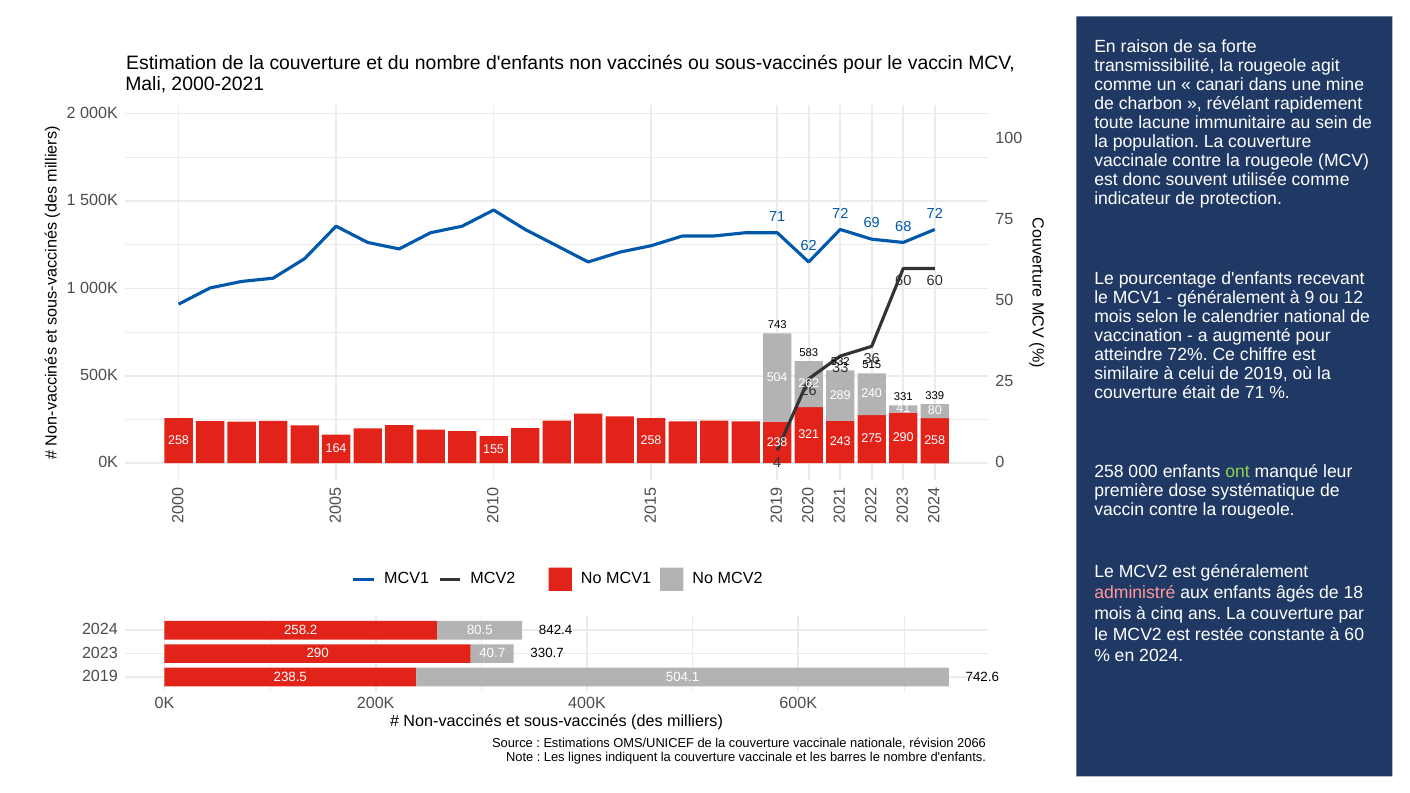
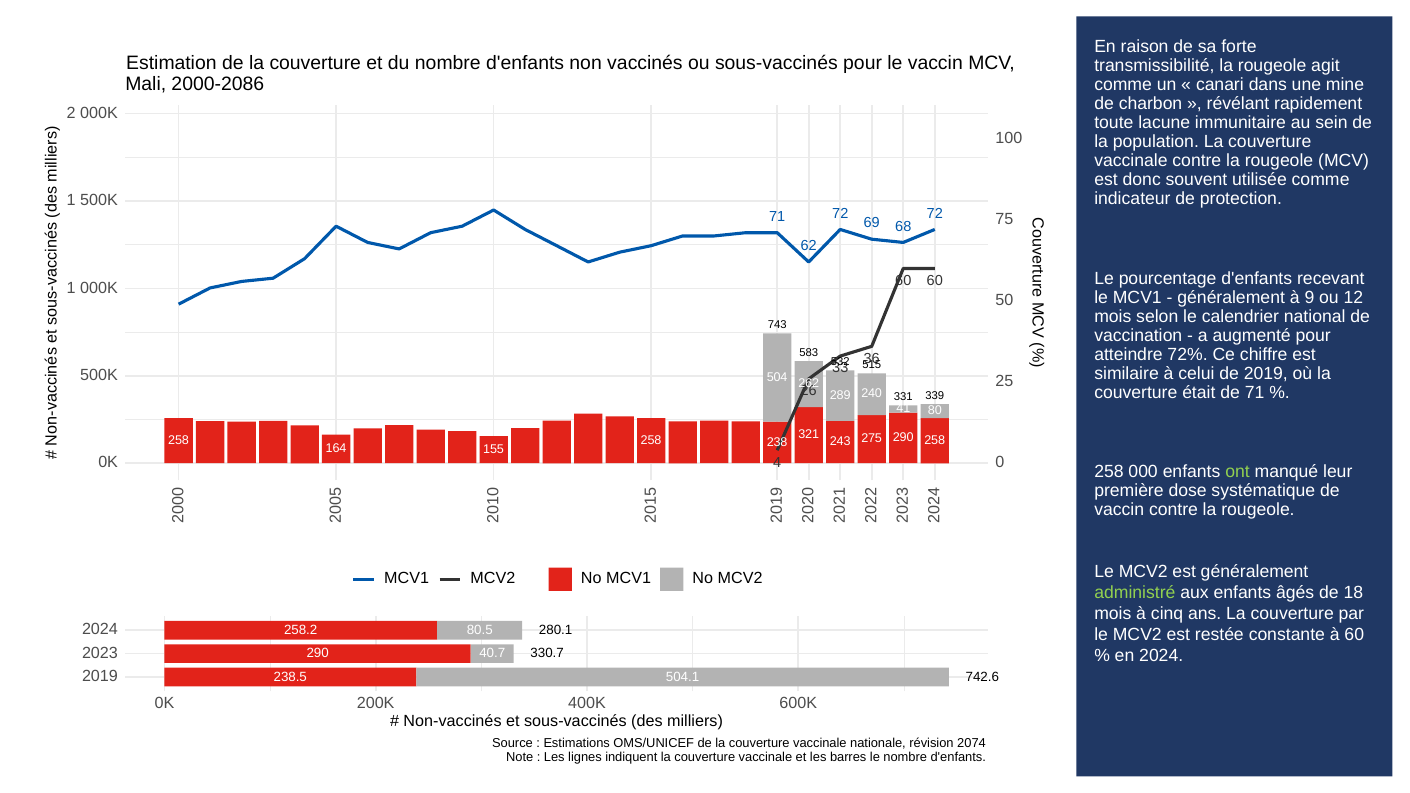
2000-2021: 2000-2021 -> 2000-2086 (218, 84)
administré colour: pink -> light green (1135, 593)
842.4: 842.4 -> 280.1 (556, 630)
2066: 2066 -> 2074 (972, 744)
